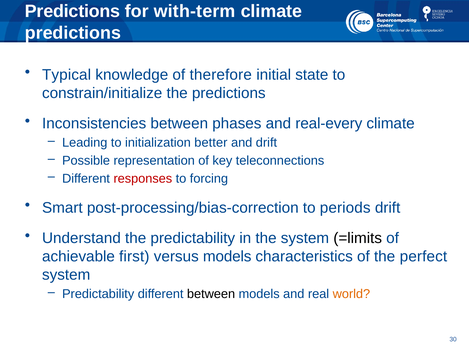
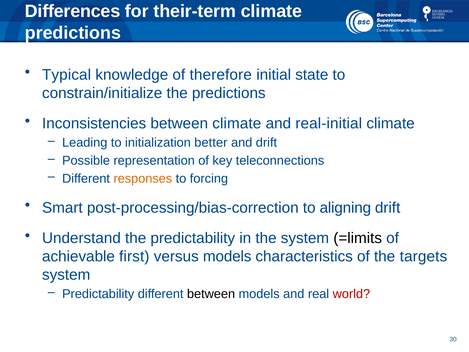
Predictions: Predictions -> Differences (73, 11)
with-term: with-term -> their-term (195, 11)
between phases: phases -> climate (237, 123)
real-every: real-every -> real-initial (329, 123)
responses colour: red -> orange (143, 178)
periods: periods -> aligning (345, 208)
perfect: perfect -> targets (423, 256)
world colour: orange -> red (351, 294)
